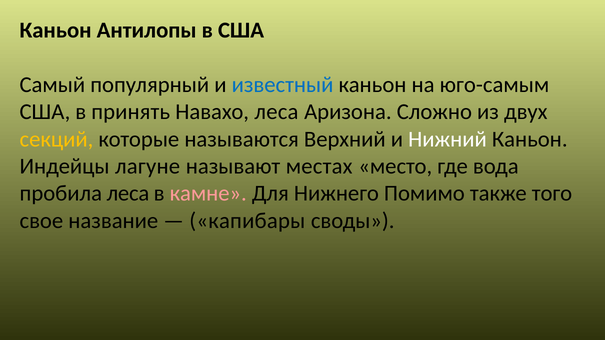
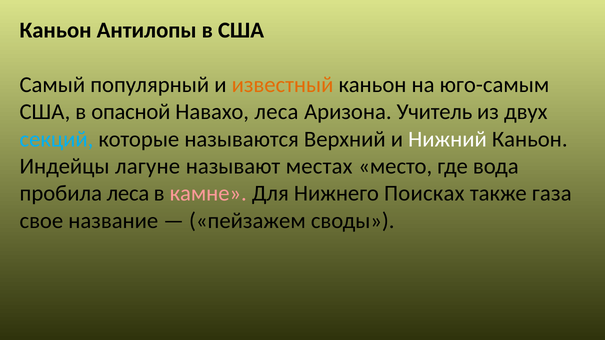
известный colour: blue -> orange (283, 85)
принять: принять -> опасной (131, 112)
Сложно: Сложно -> Учитель (434, 112)
секций colour: yellow -> light blue (56, 139)
Помимо: Помимо -> Поисках (424, 194)
того: того -> газа (552, 194)
капибары: капибары -> пейзажем (247, 221)
